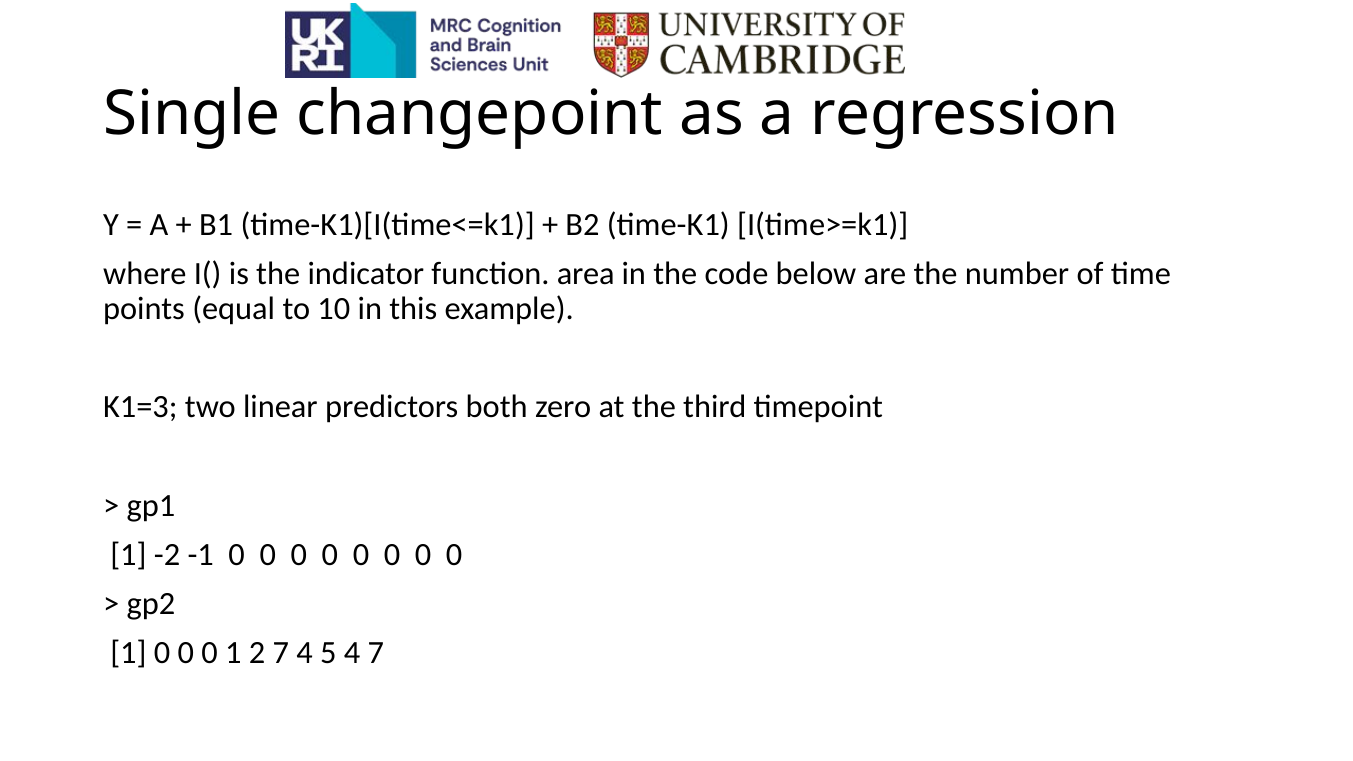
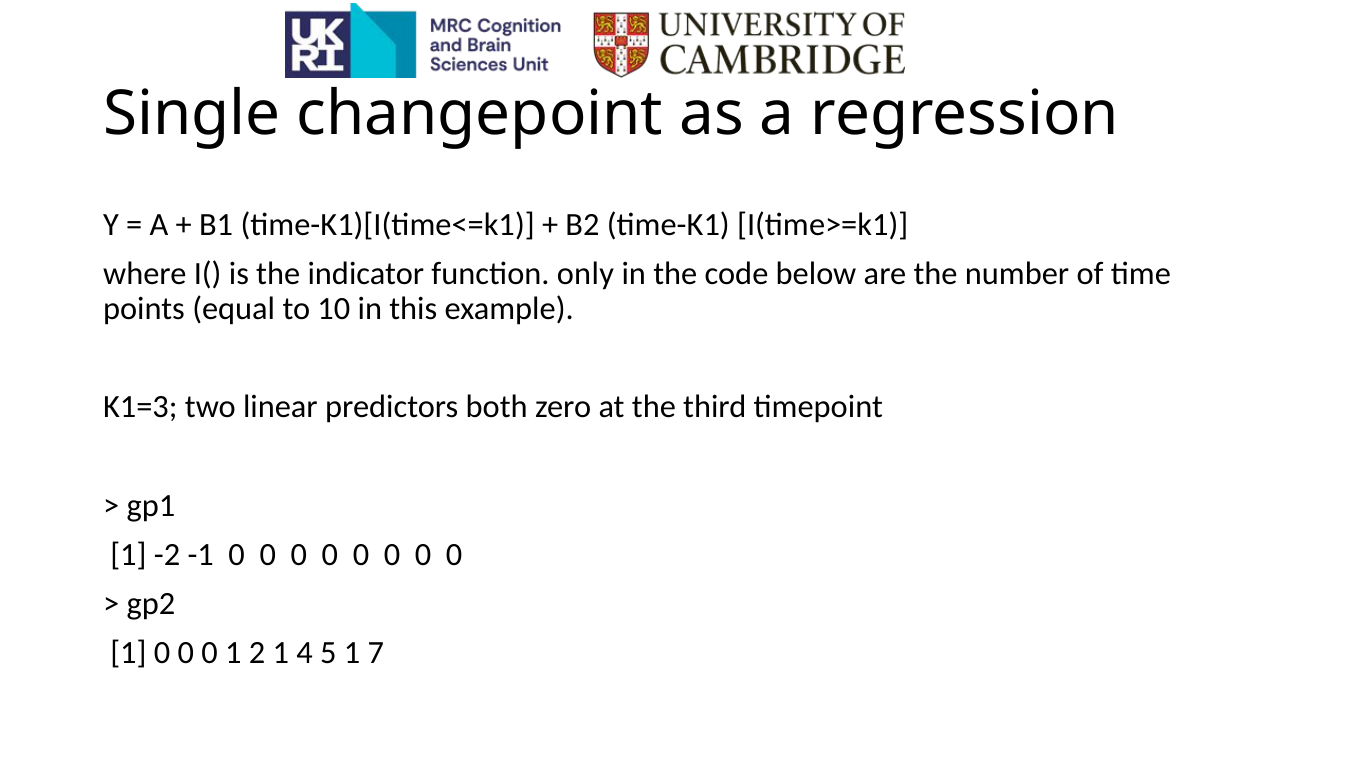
area: area -> only (585, 274)
2 7: 7 -> 1 (281, 653)
5 4: 4 -> 1 (352, 653)
